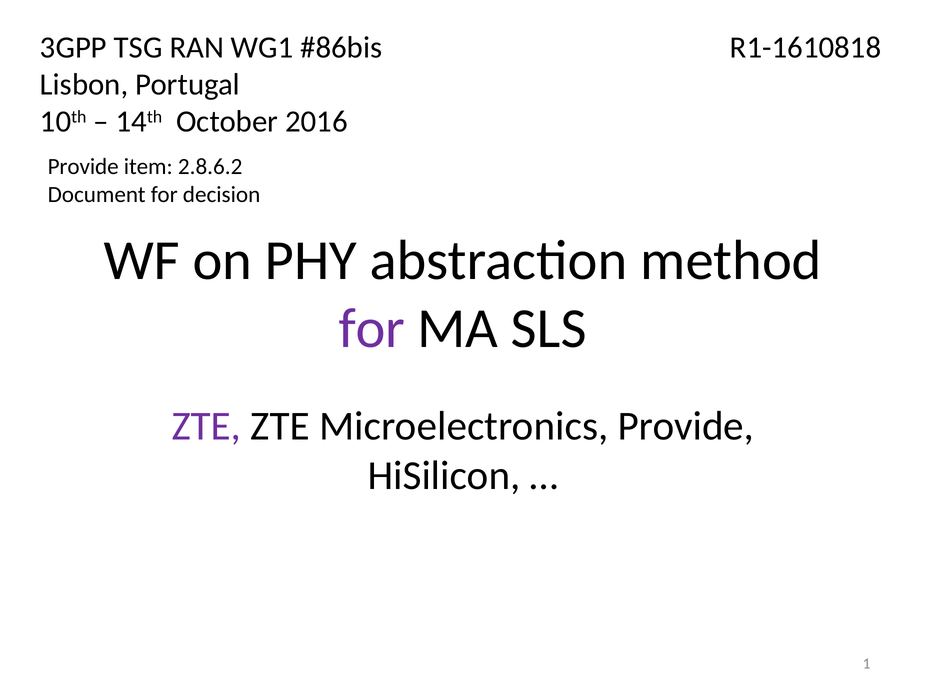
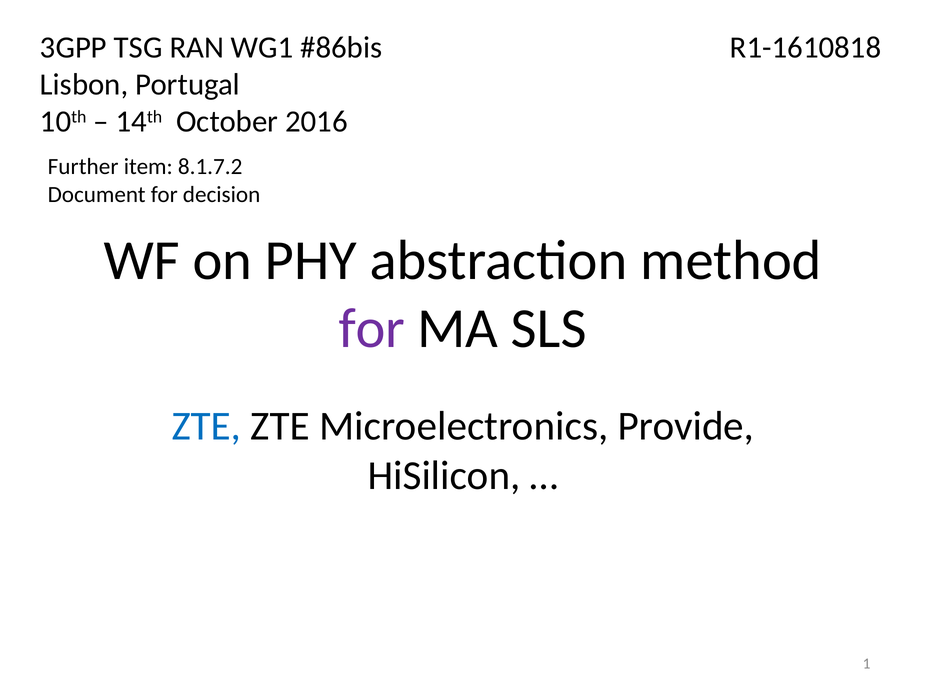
Provide: Provide -> Further (83, 167)
2.8.6.2: 2.8.6.2 -> 8.1.7.2 (210, 167)
ZTE colour: purple -> blue (206, 426)
